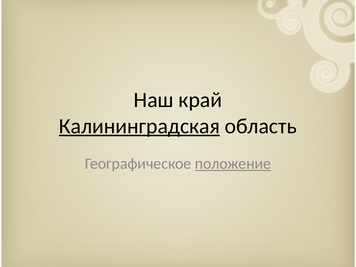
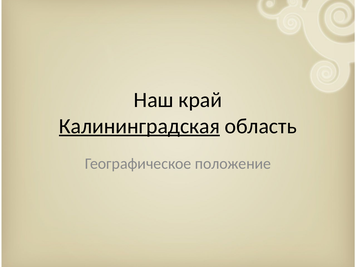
положение underline: present -> none (233, 164)
